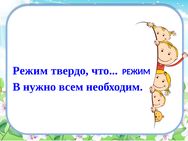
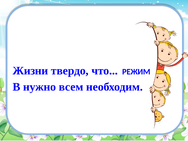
Режим: Режим -> Жизни (30, 71)
